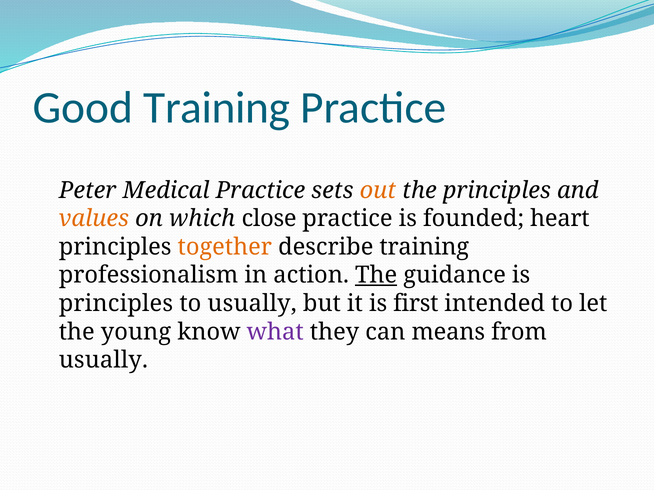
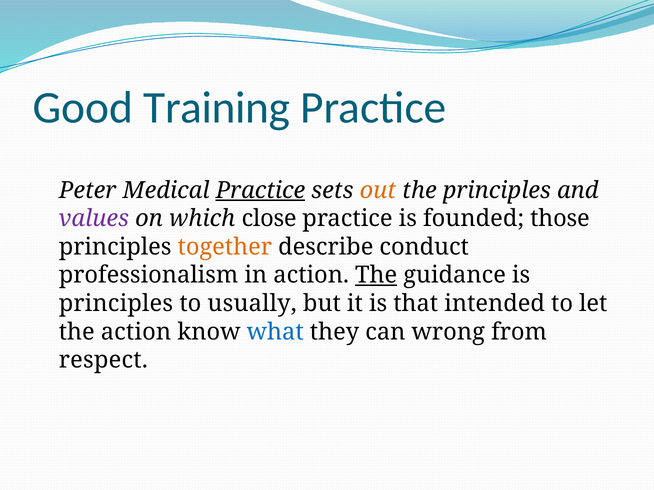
Practice underline: none -> present (260, 190)
values colour: orange -> purple (94, 219)
heart: heart -> those (560, 219)
describe training: training -> conduct (424, 247)
first: first -> that (416, 304)
the young: young -> action (136, 332)
what colour: purple -> blue (275, 332)
means: means -> wrong (448, 332)
usually: usually -> respect (103, 360)
